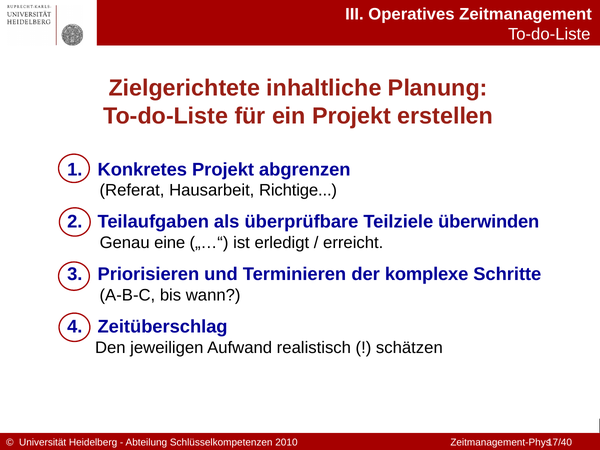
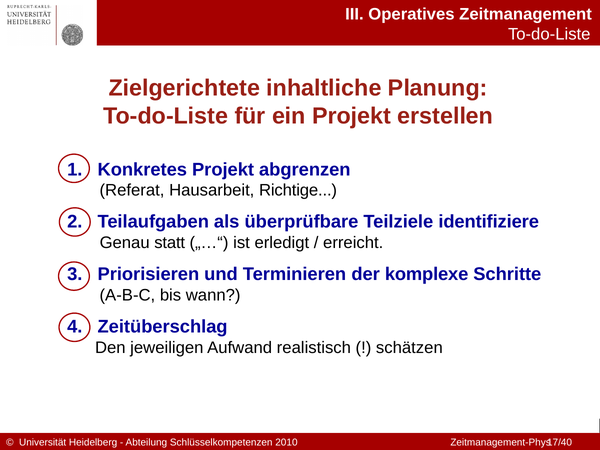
überwinden: überwinden -> identifiziere (489, 222)
eine: eine -> statt (170, 243)
